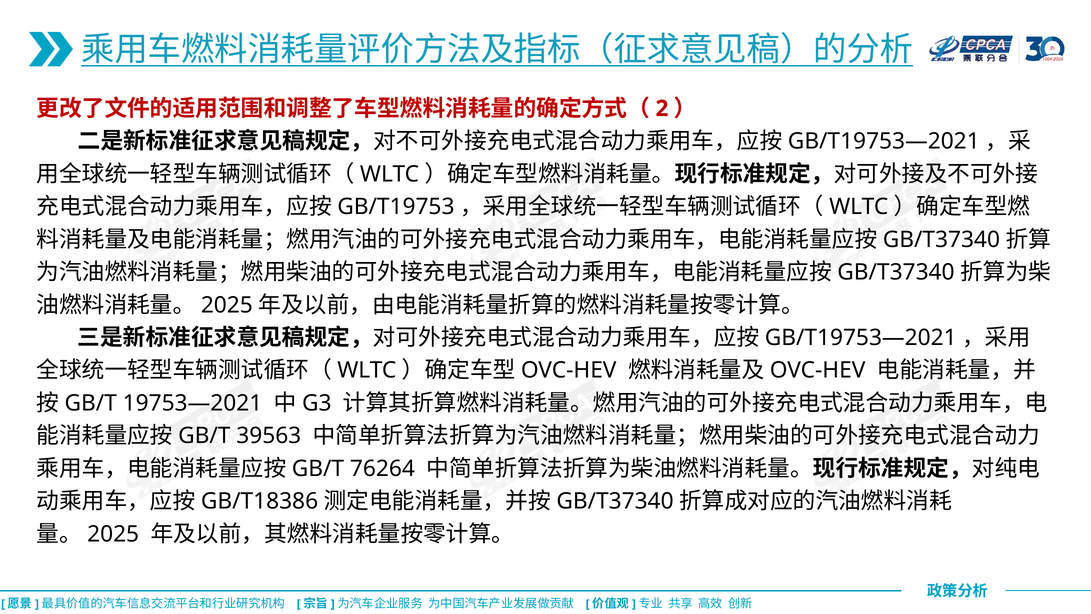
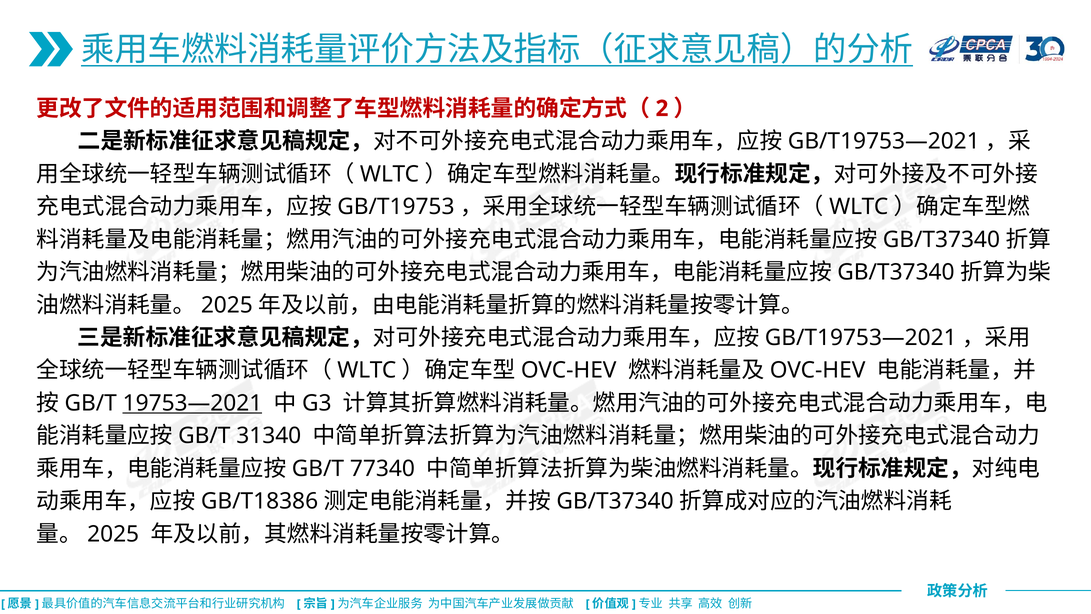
19753—2021 underline: none -> present (192, 403)
39563: 39563 -> 31340 (269, 436)
76264: 76264 -> 77340 (382, 469)
